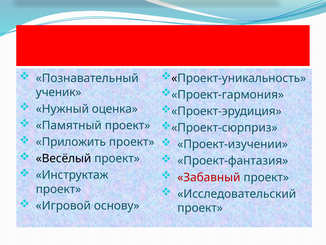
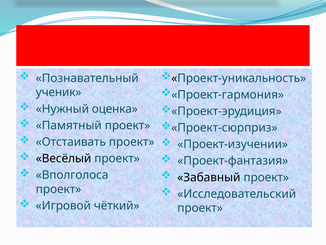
Приложить: Приложить -> Отстаивать (71, 142)
Инструктаж: Инструктаж -> Вполголоса (72, 175)
Забавный colour: red -> black (209, 177)
основу: основу -> чёткий (117, 205)
